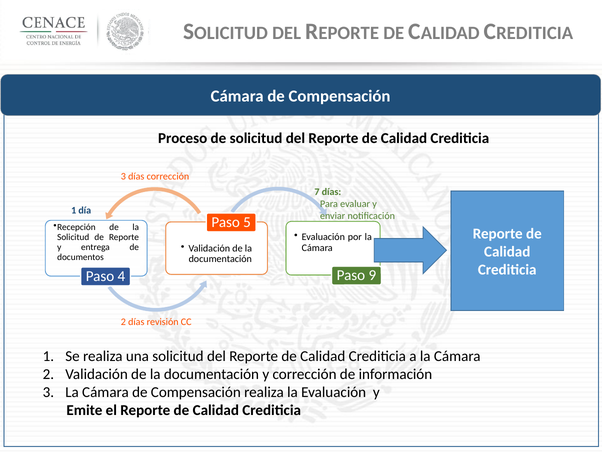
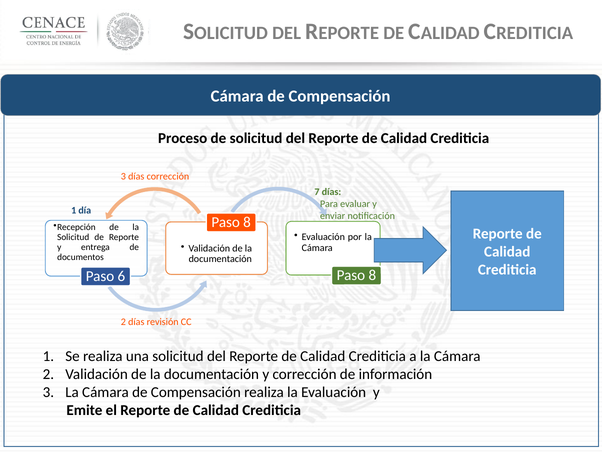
5: 5 -> 8 (247, 222)
9: 9 -> 8 (372, 275)
4: 4 -> 6 (121, 276)
